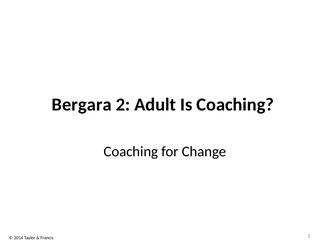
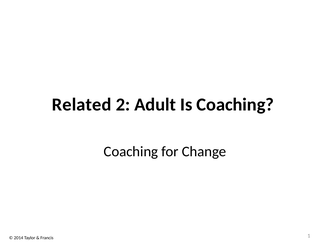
Bergara: Bergara -> Related (82, 105)
